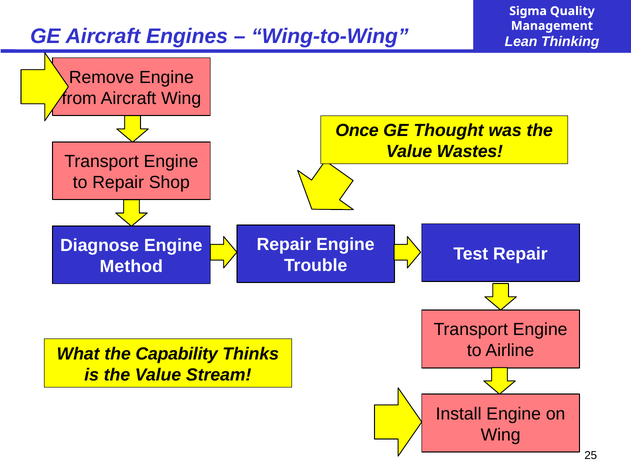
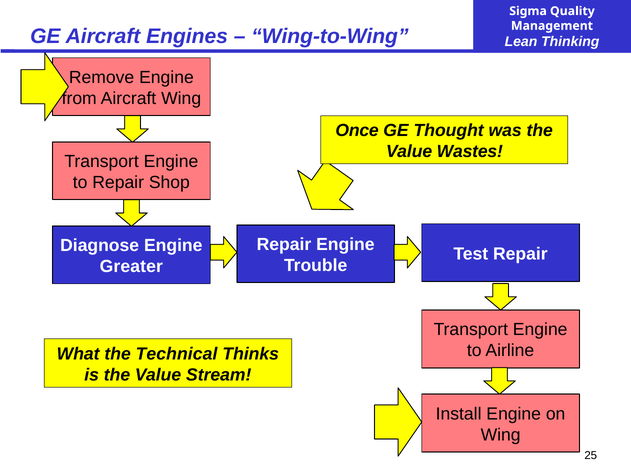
Method: Method -> Greater (131, 267)
Capability: Capability -> Technical (177, 354)
